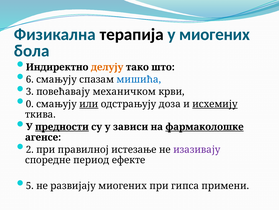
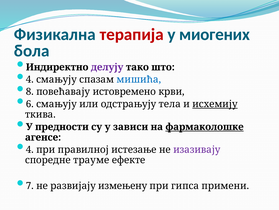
терапија colour: black -> red (132, 34)
делују colour: orange -> purple (107, 67)
6: 6 -> 4 (30, 79)
3: 3 -> 8 (30, 91)
механичком: механичком -> истовремено (124, 91)
0: 0 -> 6 (30, 104)
или underline: present -> none (89, 104)
доза: доза -> тела (170, 104)
предности underline: present -> none (62, 126)
2: 2 -> 4 (30, 149)
период: период -> трауме (91, 160)
5: 5 -> 7 (30, 185)
развијају миогених: миогених -> измењену (123, 185)
